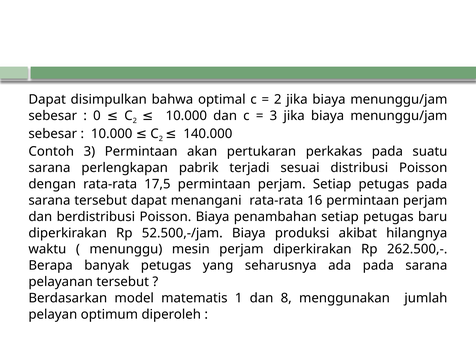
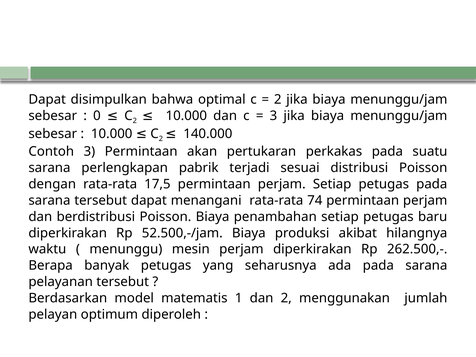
16: 16 -> 74 (315, 200)
dan 8: 8 -> 2 (286, 298)
